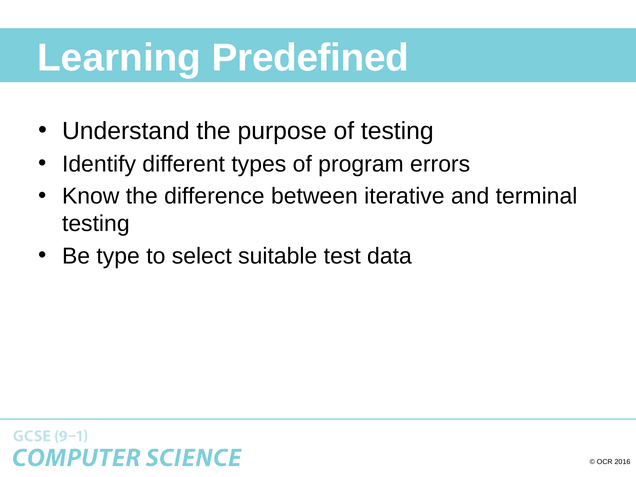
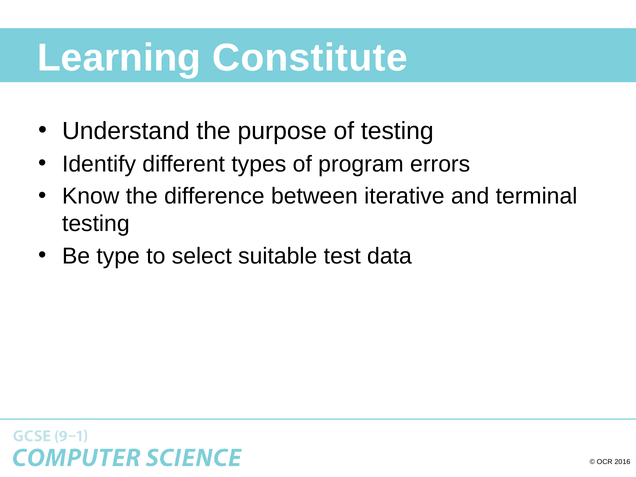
Predefined: Predefined -> Constitute (310, 58)
